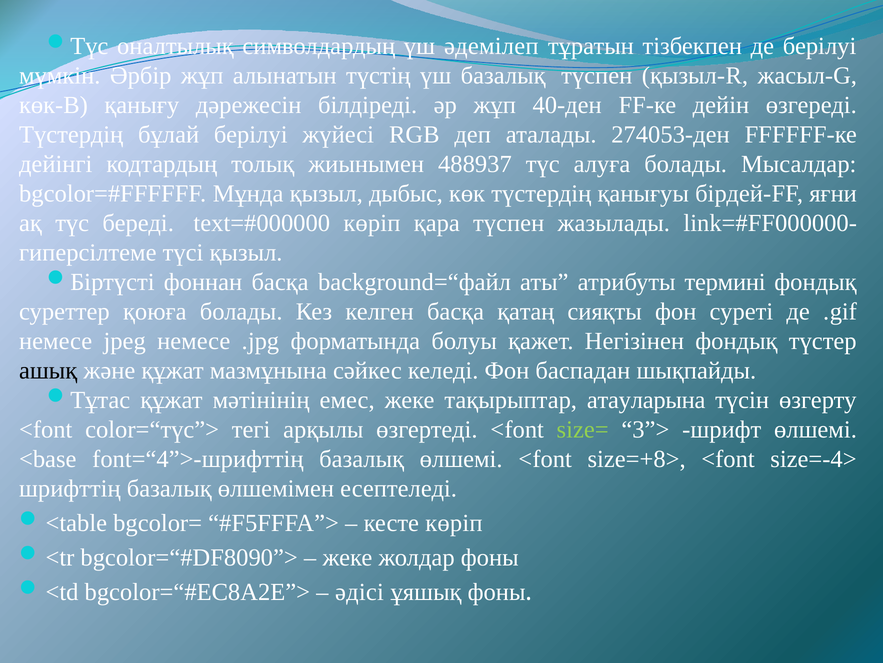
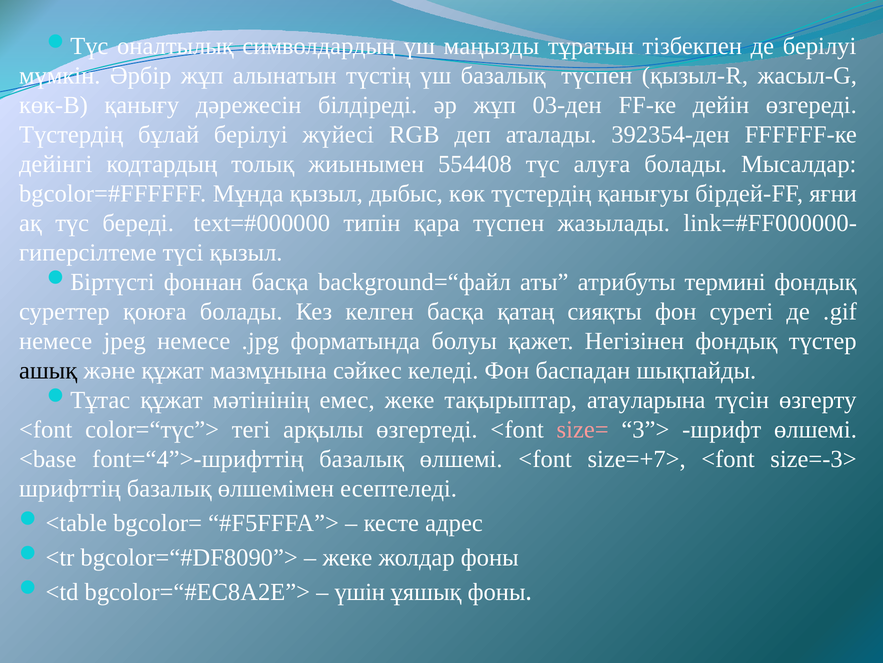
әдемілеп: әдемілеп -> маңызды (491, 46)
40-ден: 40-ден -> 03-ден (567, 105)
274053-ден: 274053-ден -> 392354-ден (670, 134)
488937: 488937 -> 554408 (475, 164)
көріп: көріп -> типін (372, 223)
size= colour: light green -> pink (583, 429)
size=+8>: size=+8> -> size=+7> (637, 459)
size=-4>: size=-4> -> size=-3> (813, 459)
кесте көріп: көріп -> адрес (454, 523)
әдісі: әдісі -> үшін (360, 591)
